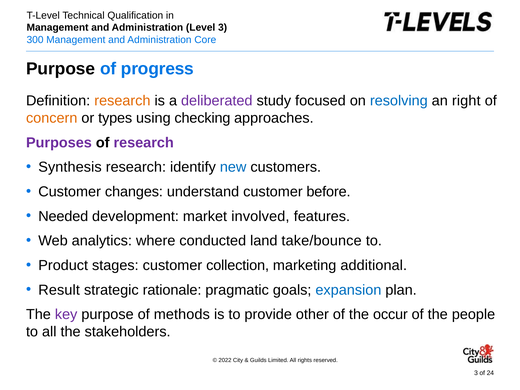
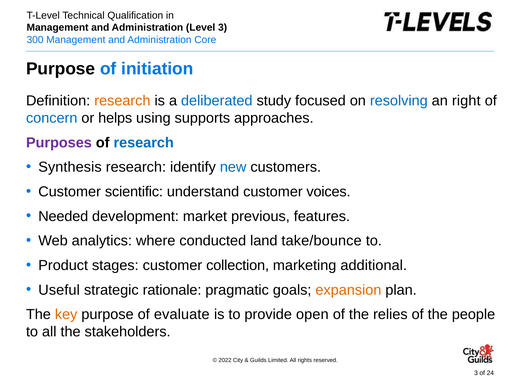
progress: progress -> initiation (157, 69)
deliberated colour: purple -> blue (217, 101)
concern colour: orange -> blue (52, 118)
types: types -> helps (115, 118)
checking: checking -> supports (202, 118)
research colour: purple -> blue (144, 143)
changes: changes -> scientific (134, 192)
before: before -> voices (328, 192)
involved: involved -> previous (260, 216)
Result: Result -> Useful (59, 290)
expansion colour: blue -> orange (348, 290)
key colour: purple -> orange (66, 314)
methods: methods -> evaluate (182, 314)
other: other -> open (312, 314)
occur: occur -> relies (390, 314)
